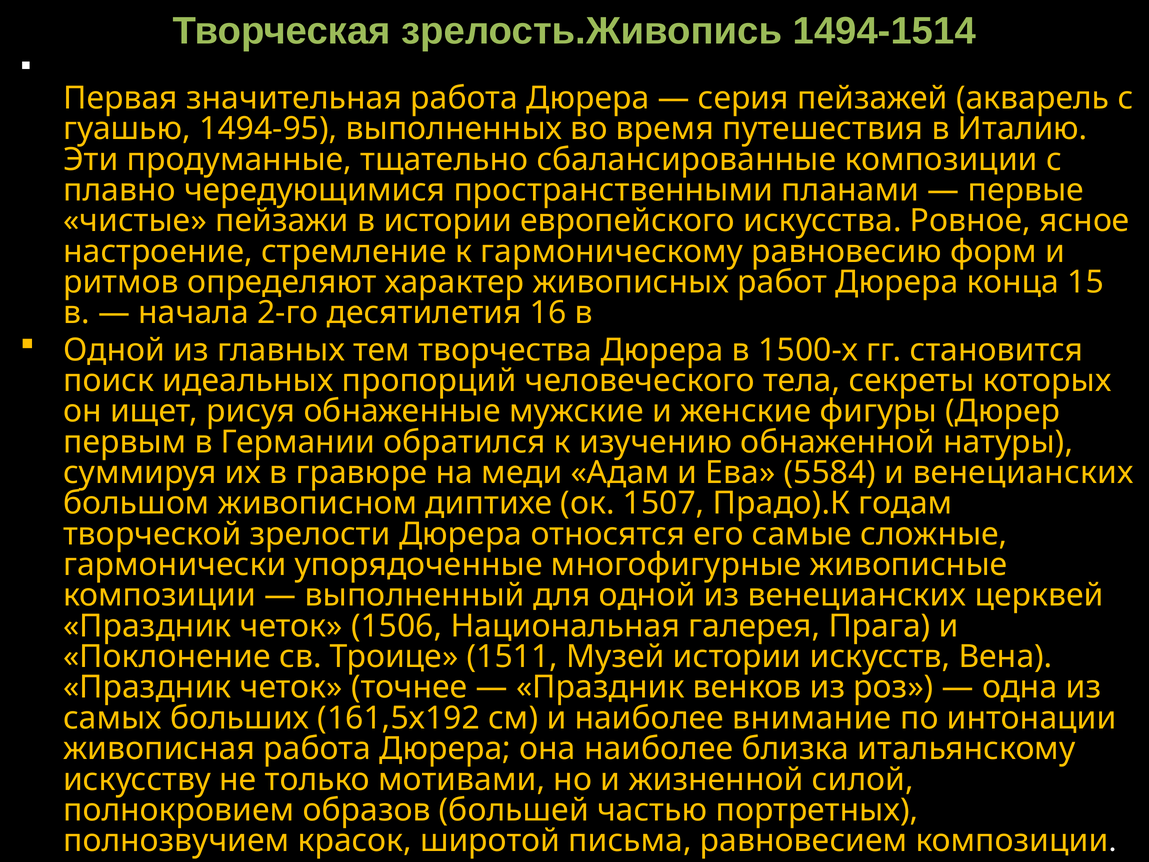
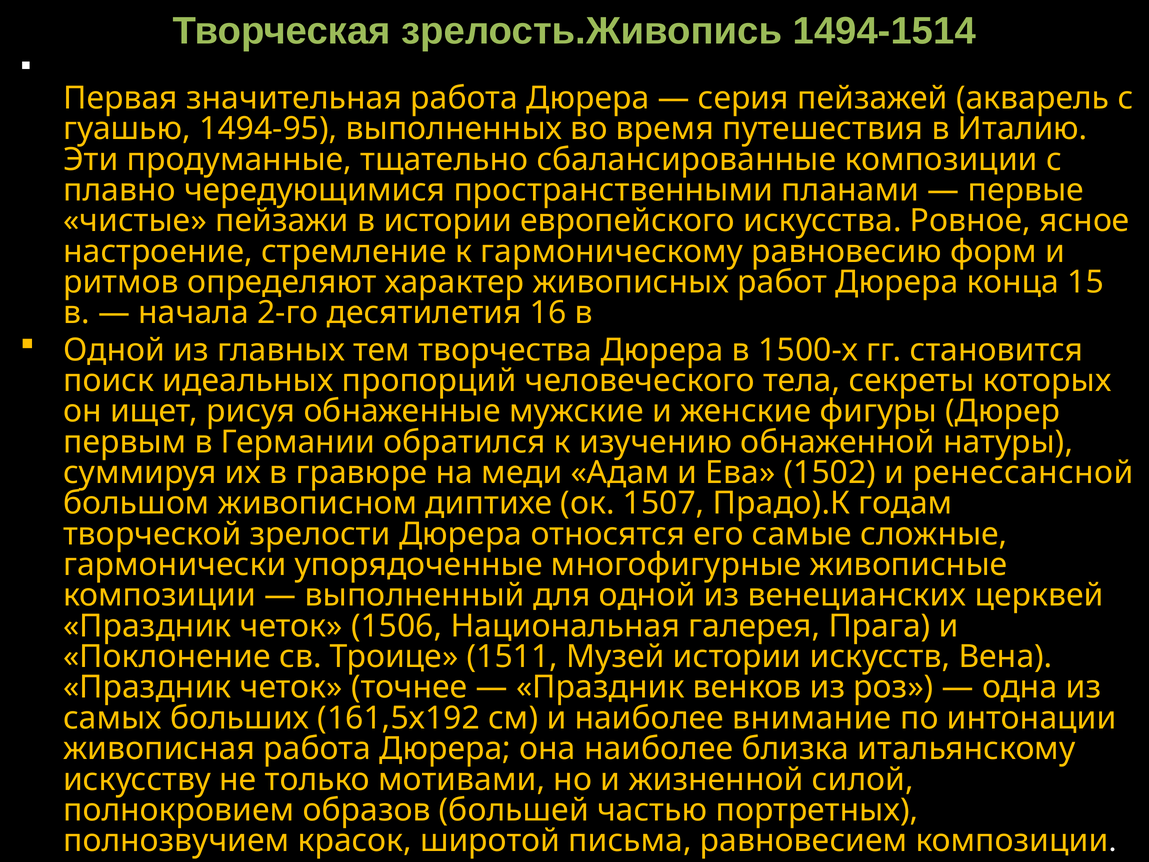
5584: 5584 -> 1502 (830, 473)
и венецианских: венецианских -> ренессансной (1023, 473)
